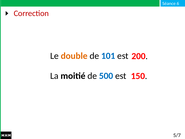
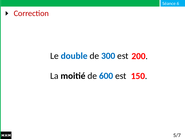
double colour: orange -> blue (74, 56)
101: 101 -> 300 (108, 56)
500: 500 -> 600 (106, 76)
